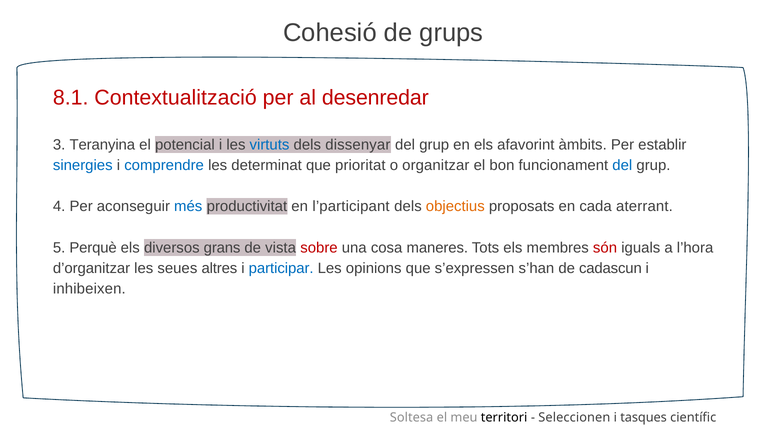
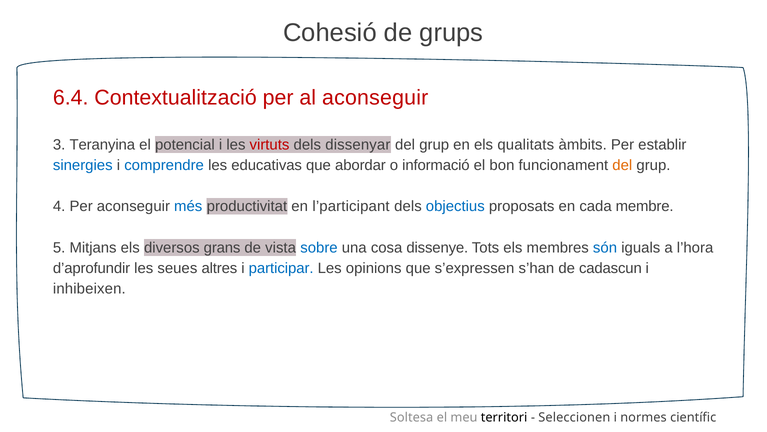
8.1: 8.1 -> 6.4 (71, 97)
al desenredar: desenredar -> aconseguir (375, 97)
virtuts colour: blue -> red (269, 145)
afavorint: afavorint -> qualitats (526, 145)
determinat: determinat -> educativas (267, 165)
prioritat: prioritat -> abordar (360, 165)
organitzar: organitzar -> informació (436, 165)
del colour: blue -> orange (622, 165)
objectius colour: orange -> blue (455, 206)
aterrant: aterrant -> membre (645, 206)
Perquè: Perquè -> Mitjans (93, 247)
sobre colour: red -> blue (319, 247)
maneres: maneres -> dissenye (437, 247)
són colour: red -> blue (605, 247)
d’organitzar: d’organitzar -> d’aprofundir (92, 268)
tasques: tasques -> normes (644, 417)
